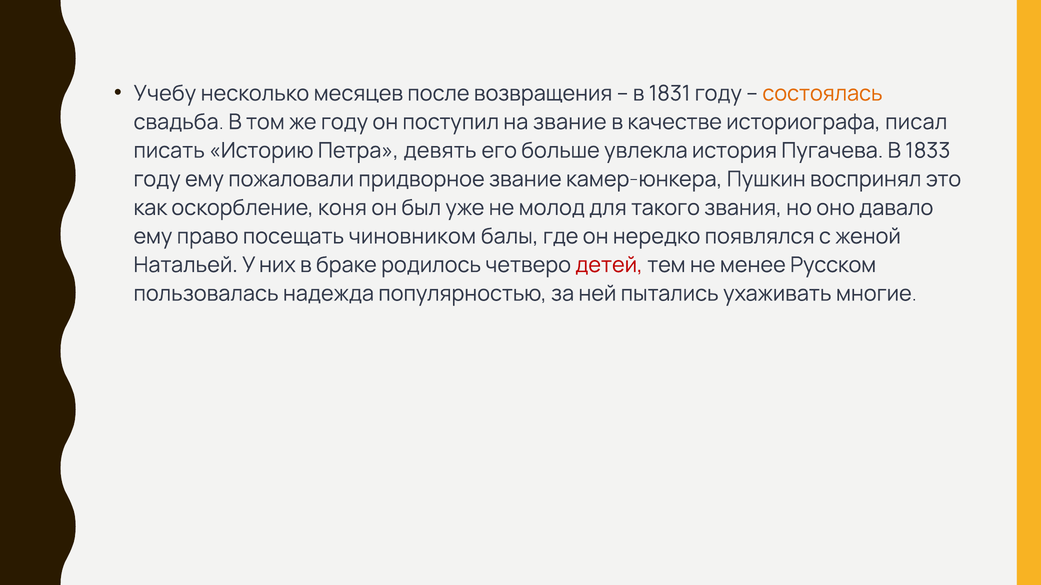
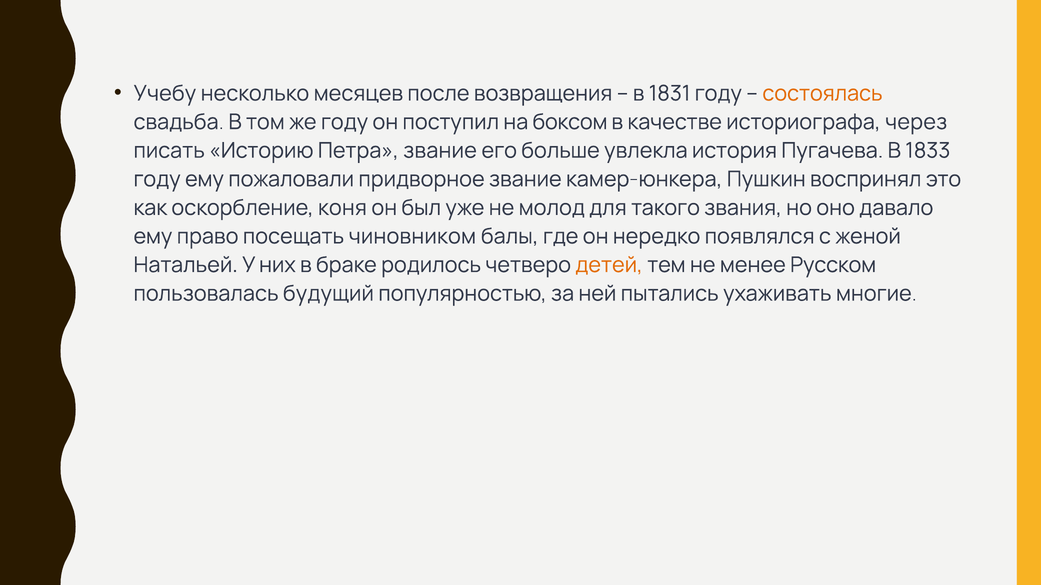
на звание: звание -> боксом (570, 122)
писал: писал -> через (916, 122)
Петра девять: девять -> звание (440, 151)
детей colour: red -> orange (609, 265)
надежда: надежда -> будущий (328, 294)
